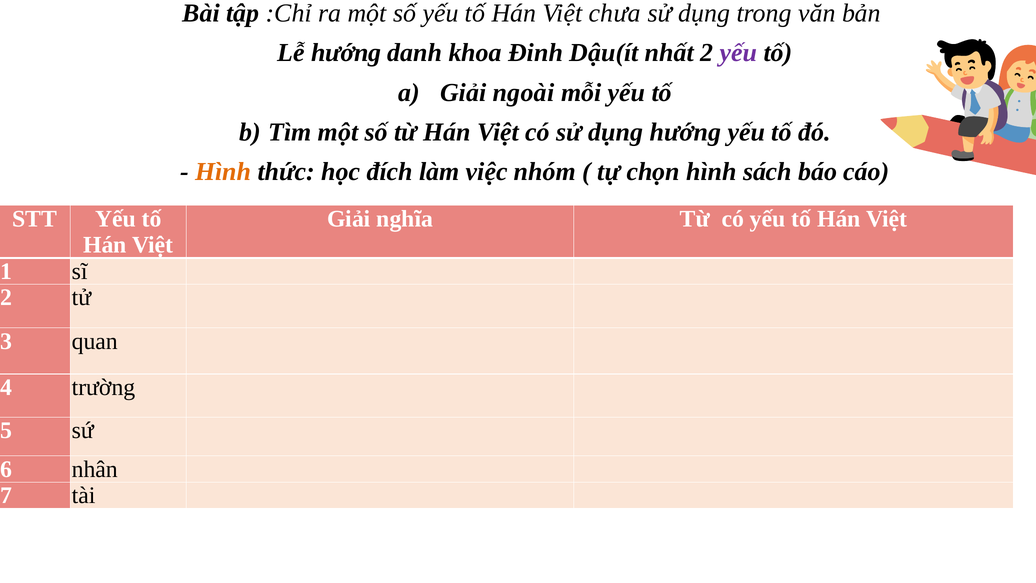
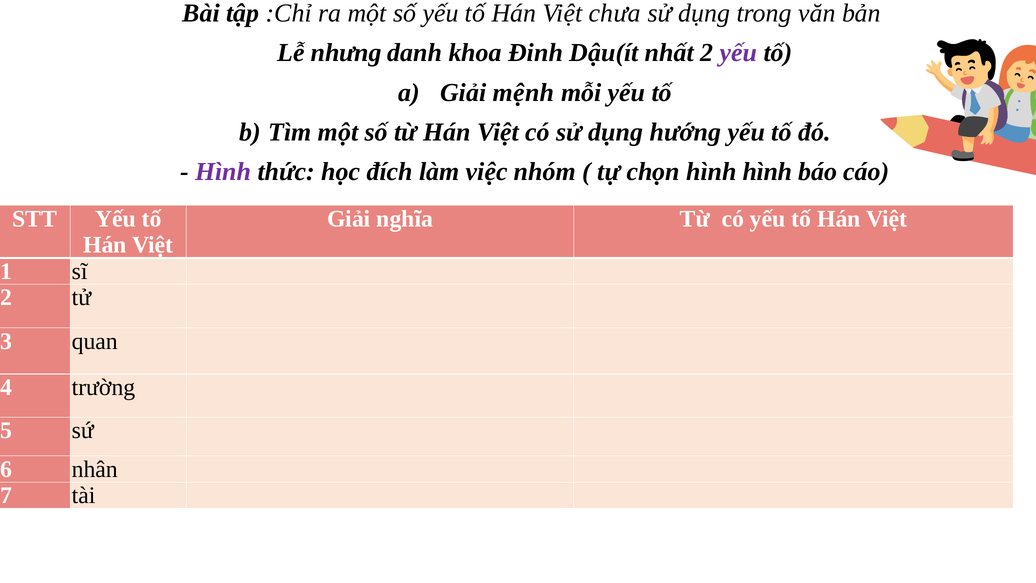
Lễ hướng: hướng -> nhưng (346, 53)
ngoài: ngoài -> mệnh (524, 92)
Hình colour: orange -> purple (223, 172)
hình sách: sách -> hình (768, 172)
